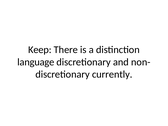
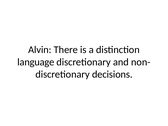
Keep: Keep -> Alvin (40, 50)
currently: currently -> decisions (112, 74)
